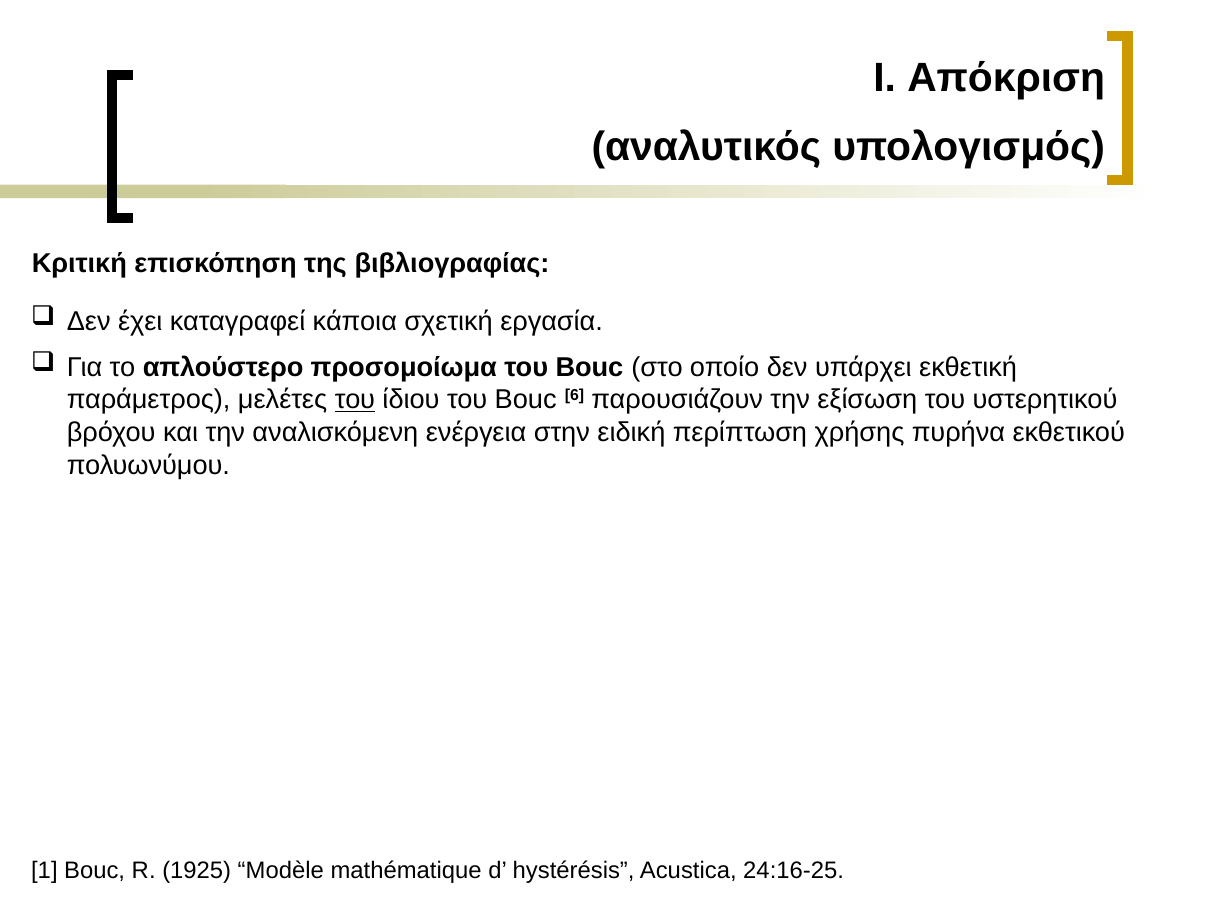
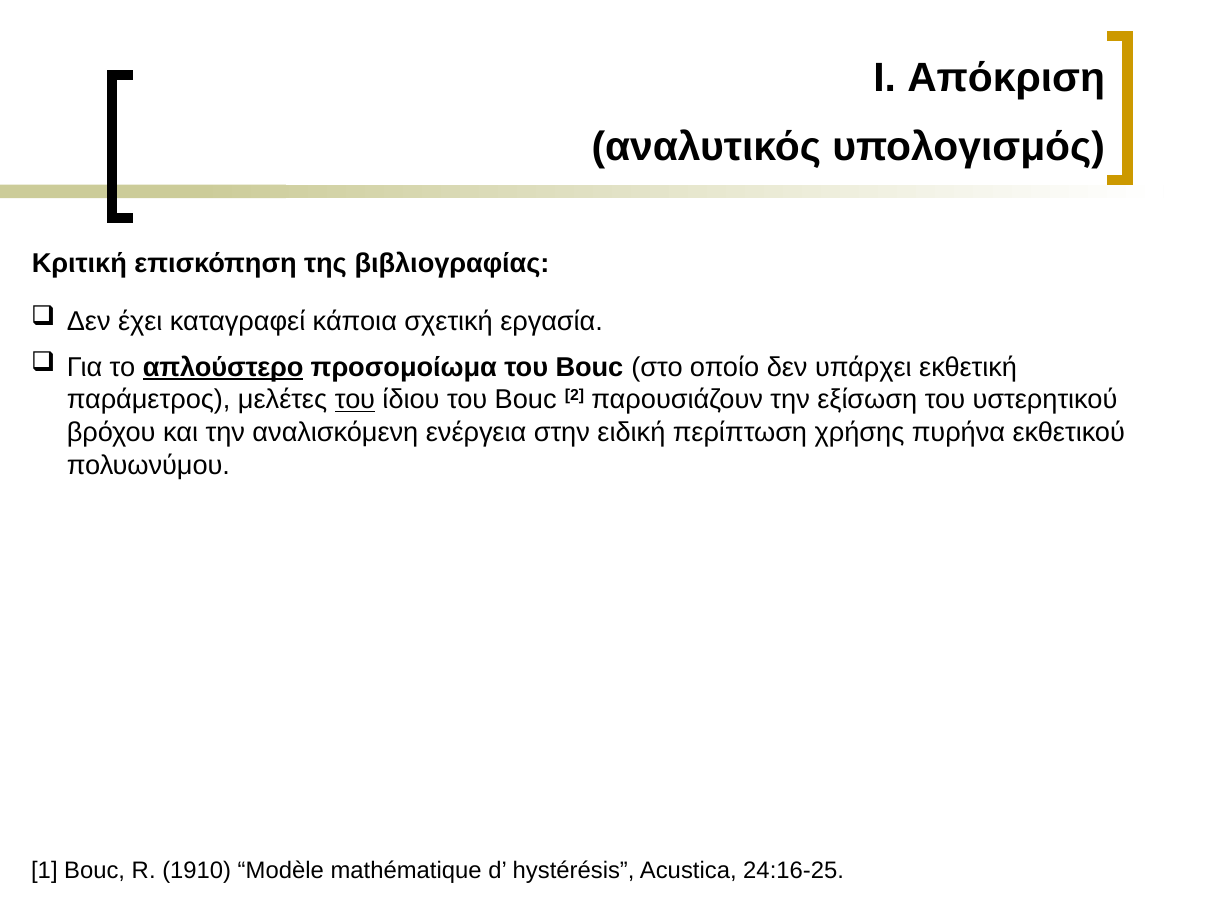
απλούστερο underline: none -> present (223, 367)
6: 6 -> 2 (574, 395)
1925: 1925 -> 1910 (197, 871)
